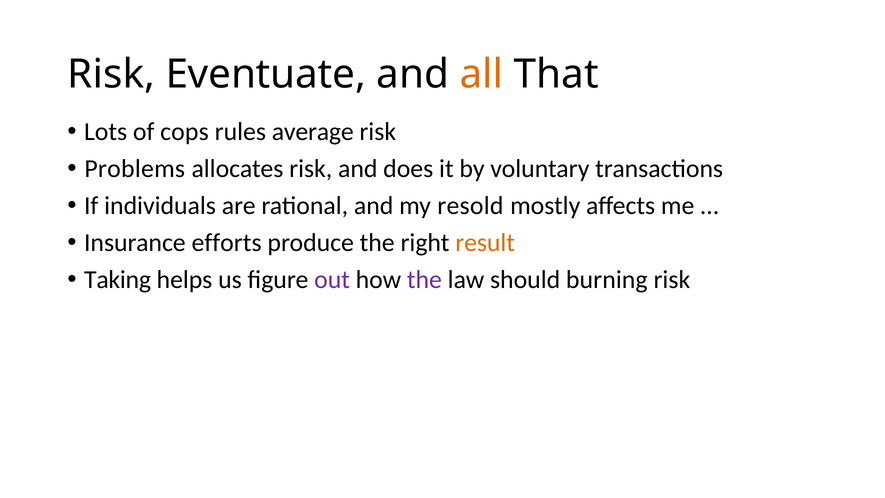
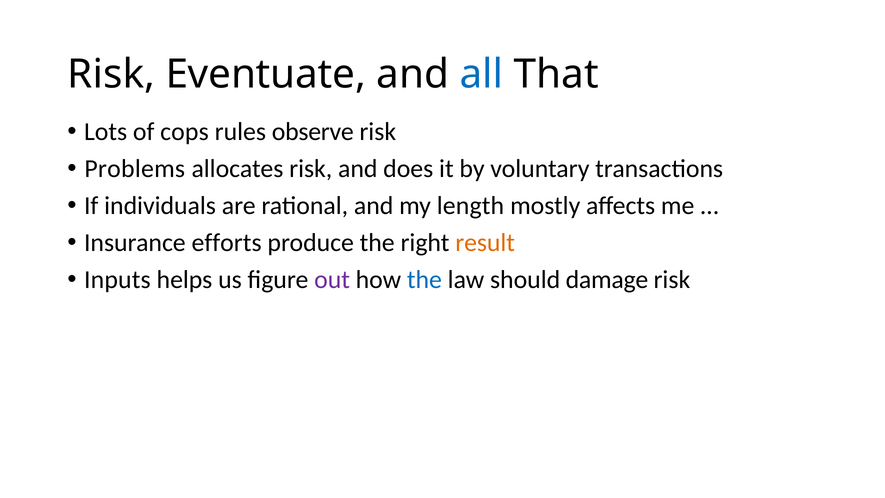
all colour: orange -> blue (481, 74)
average: average -> observe (313, 132)
resold: resold -> length (470, 206)
Taking: Taking -> Inputs (117, 280)
the colour: purple -> blue (424, 280)
burning: burning -> damage (607, 280)
